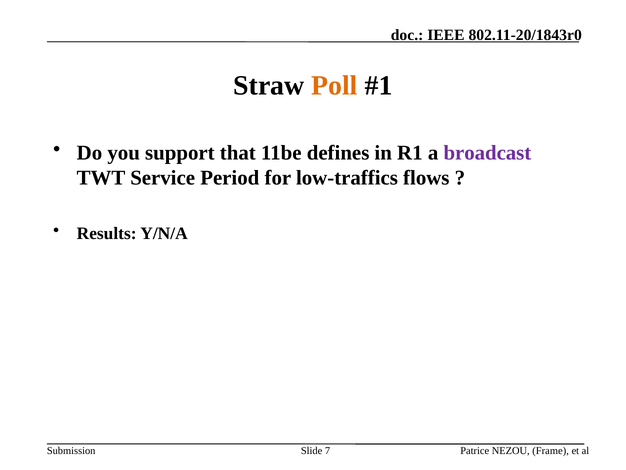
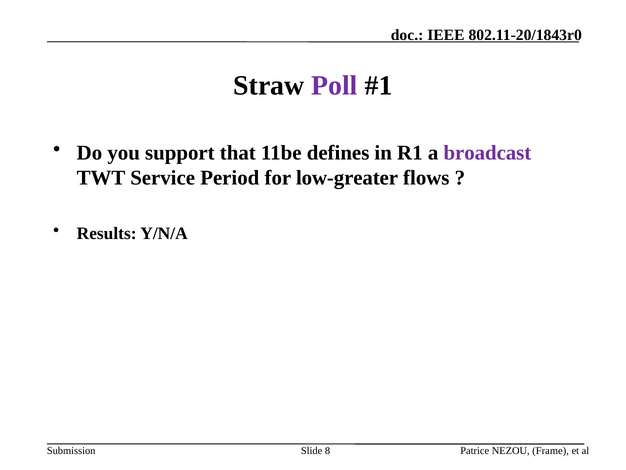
Poll colour: orange -> purple (334, 85)
low-traffics: low-traffics -> low-greater (347, 178)
7: 7 -> 8 (328, 450)
